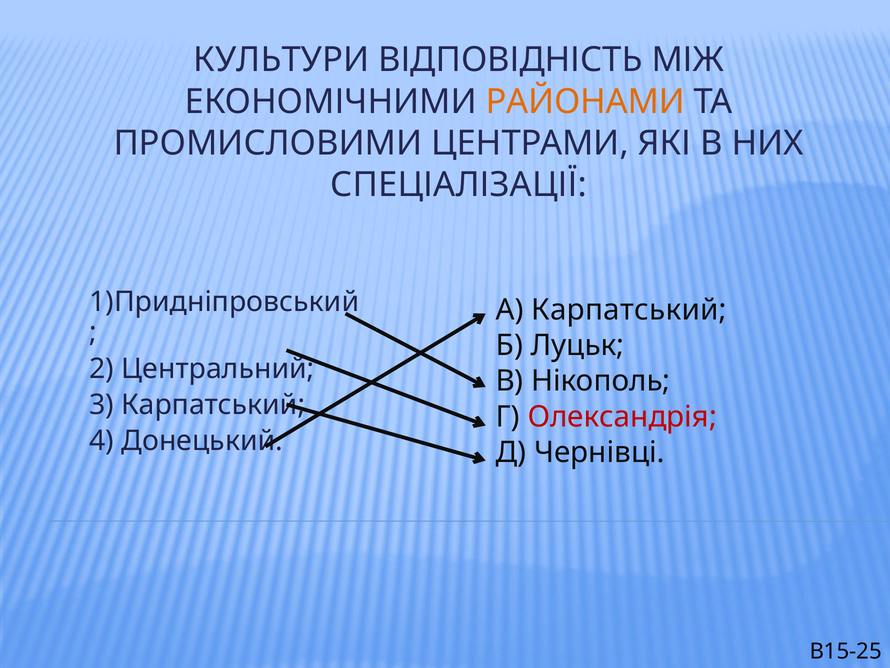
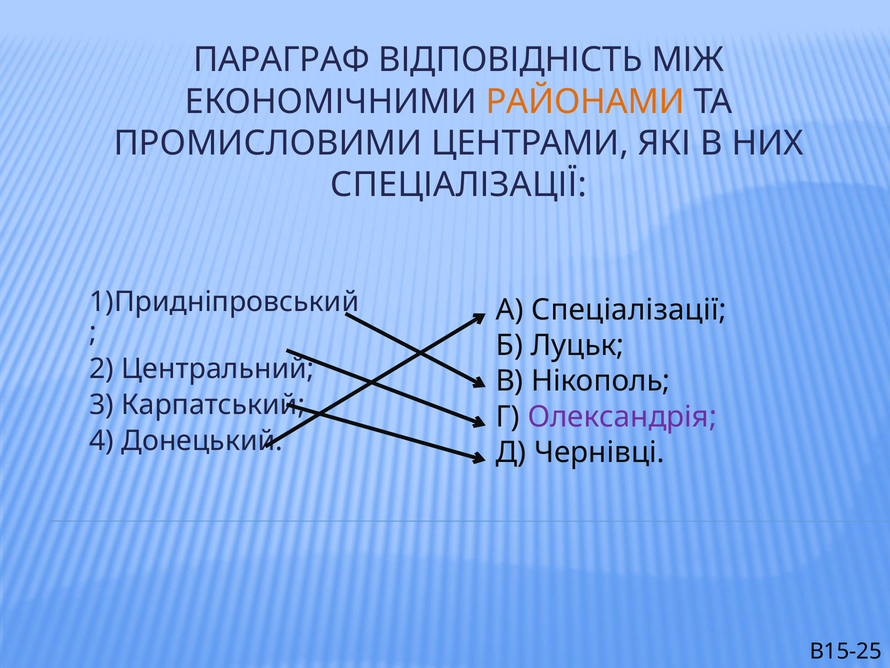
КУЛЬТУРИ: КУЛЬТУРИ -> ПАРАГРАФ (282, 60)
А Карпатський: Карпатський -> Спеціалізації (629, 310)
Олександрія colour: red -> purple (622, 416)
